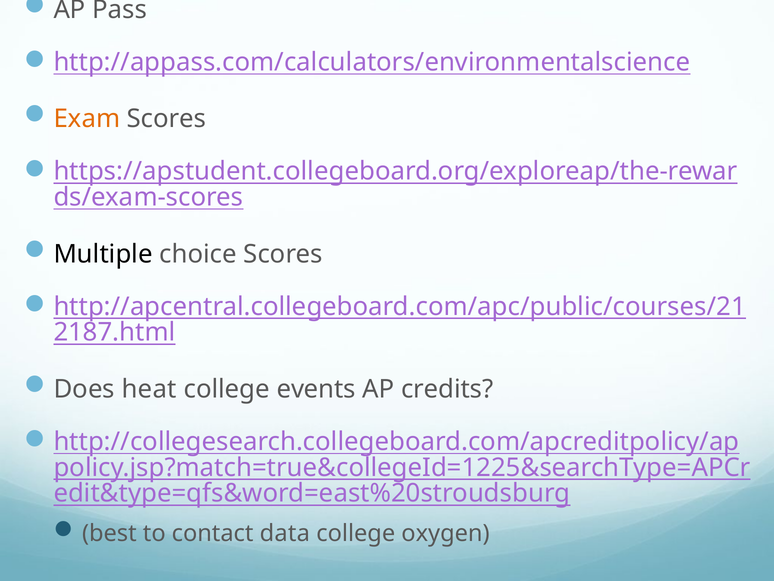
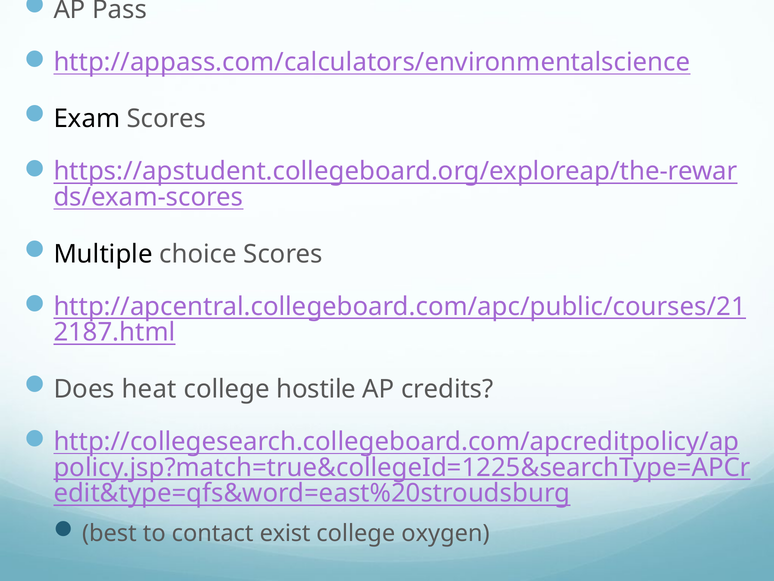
Exam colour: orange -> black (87, 119)
events: events -> hostile (316, 389)
data: data -> exist (285, 533)
